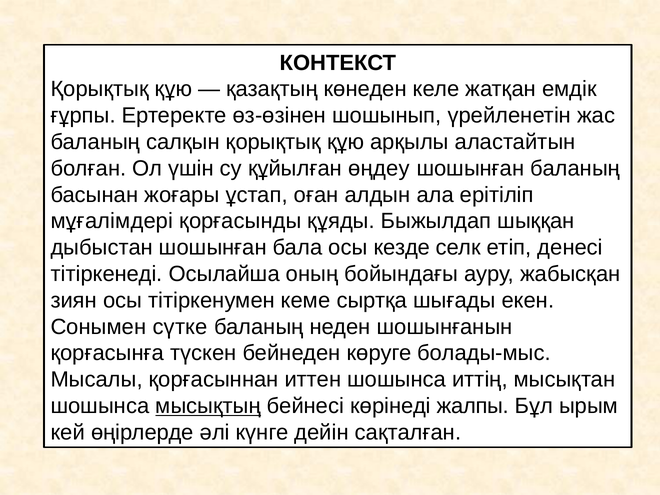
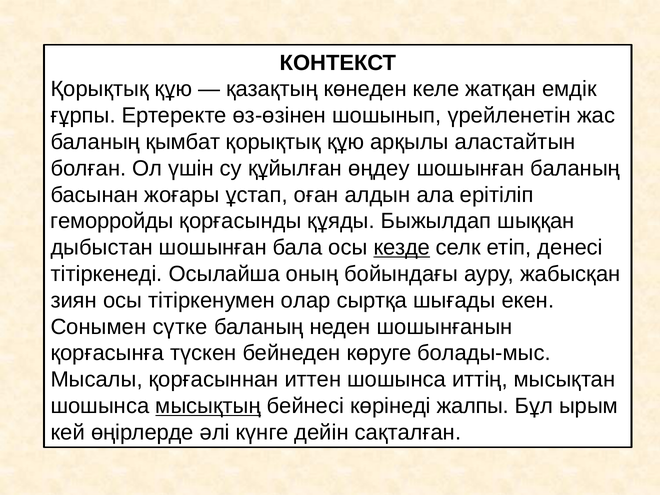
салқын: салқын -> қымбат (183, 142)
мұғалімдері: мұғалімдері -> геморройды (112, 221)
кезде underline: none -> present (402, 248)
кеме: кеме -> олар (306, 300)
